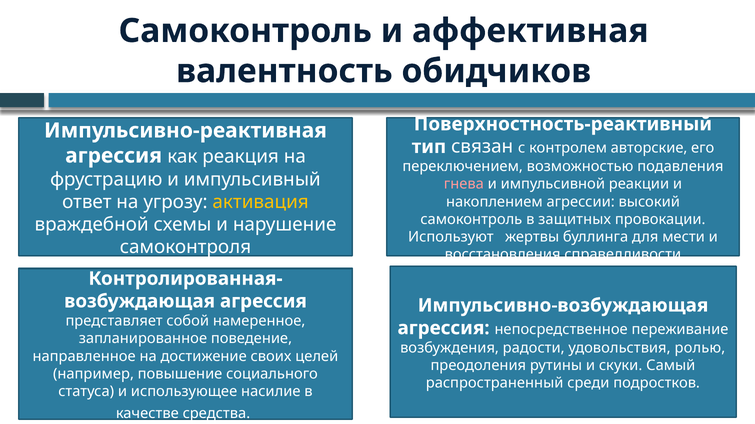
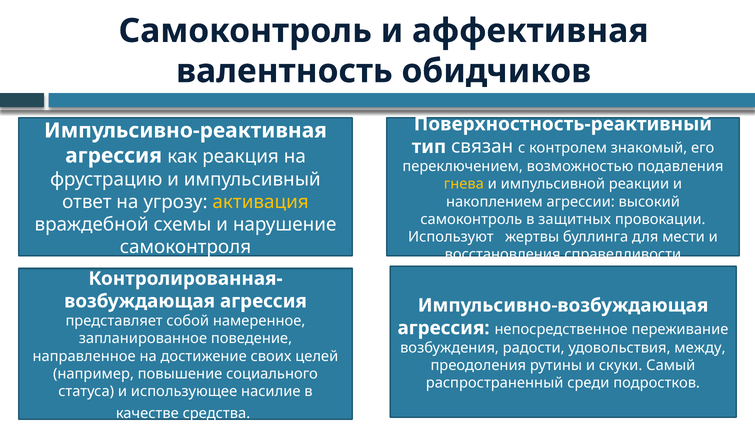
авторские: авторские -> знакомый (649, 148)
гнева colour: pink -> yellow (464, 184)
ролью: ролью -> между (700, 348)
